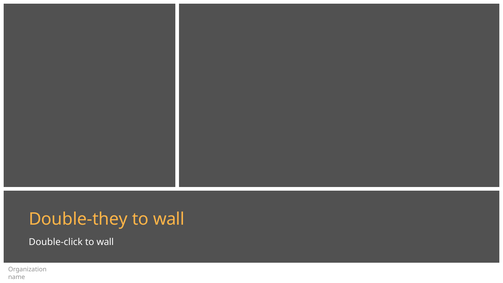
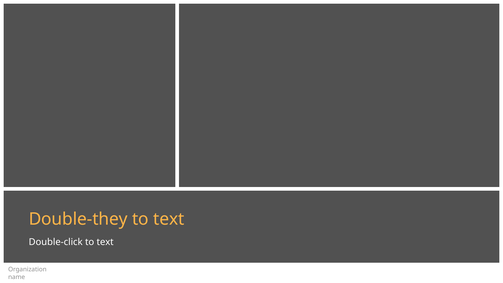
wall: wall -> text (169, 219)
Double-click to wall: wall -> text (105, 242)
